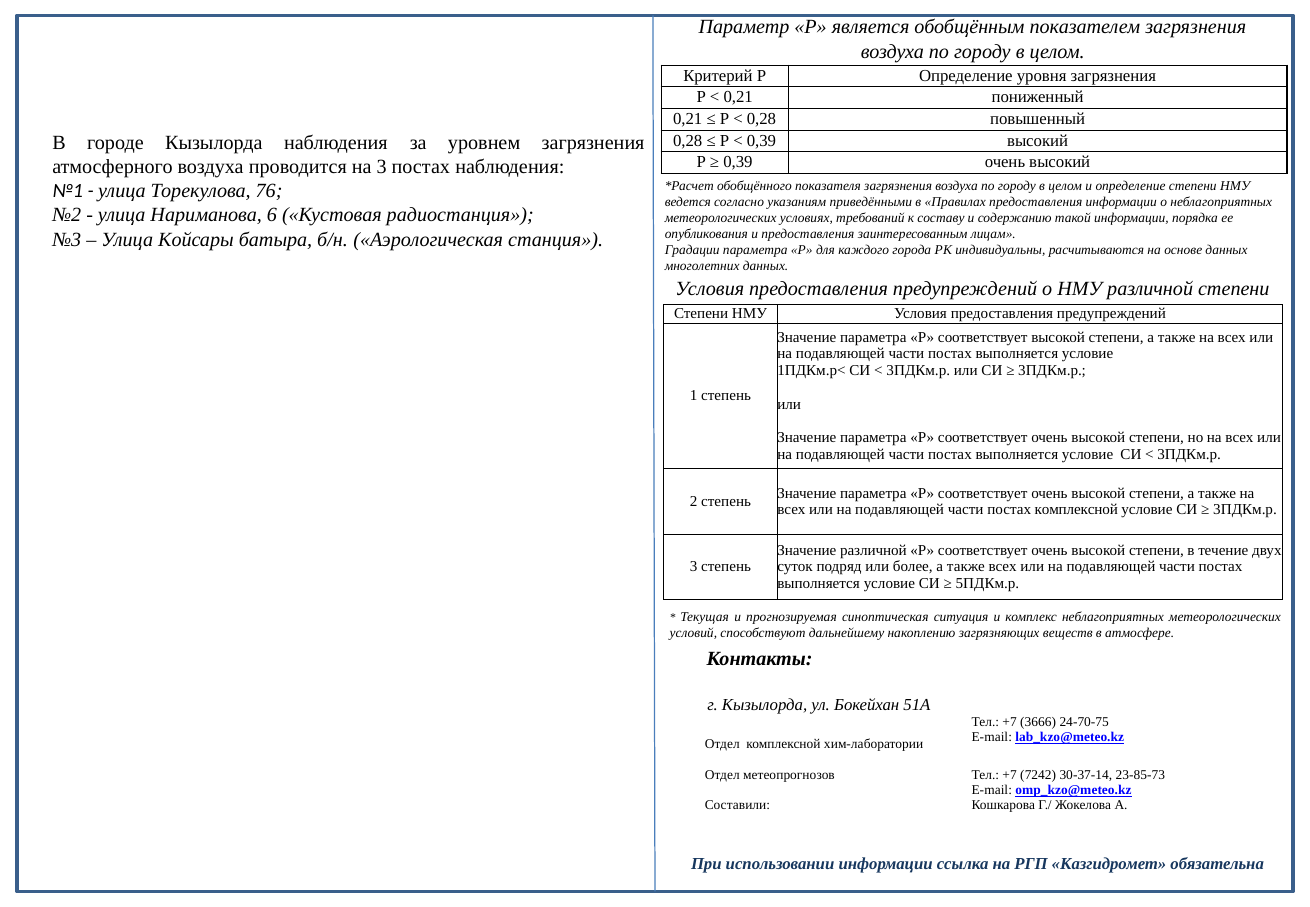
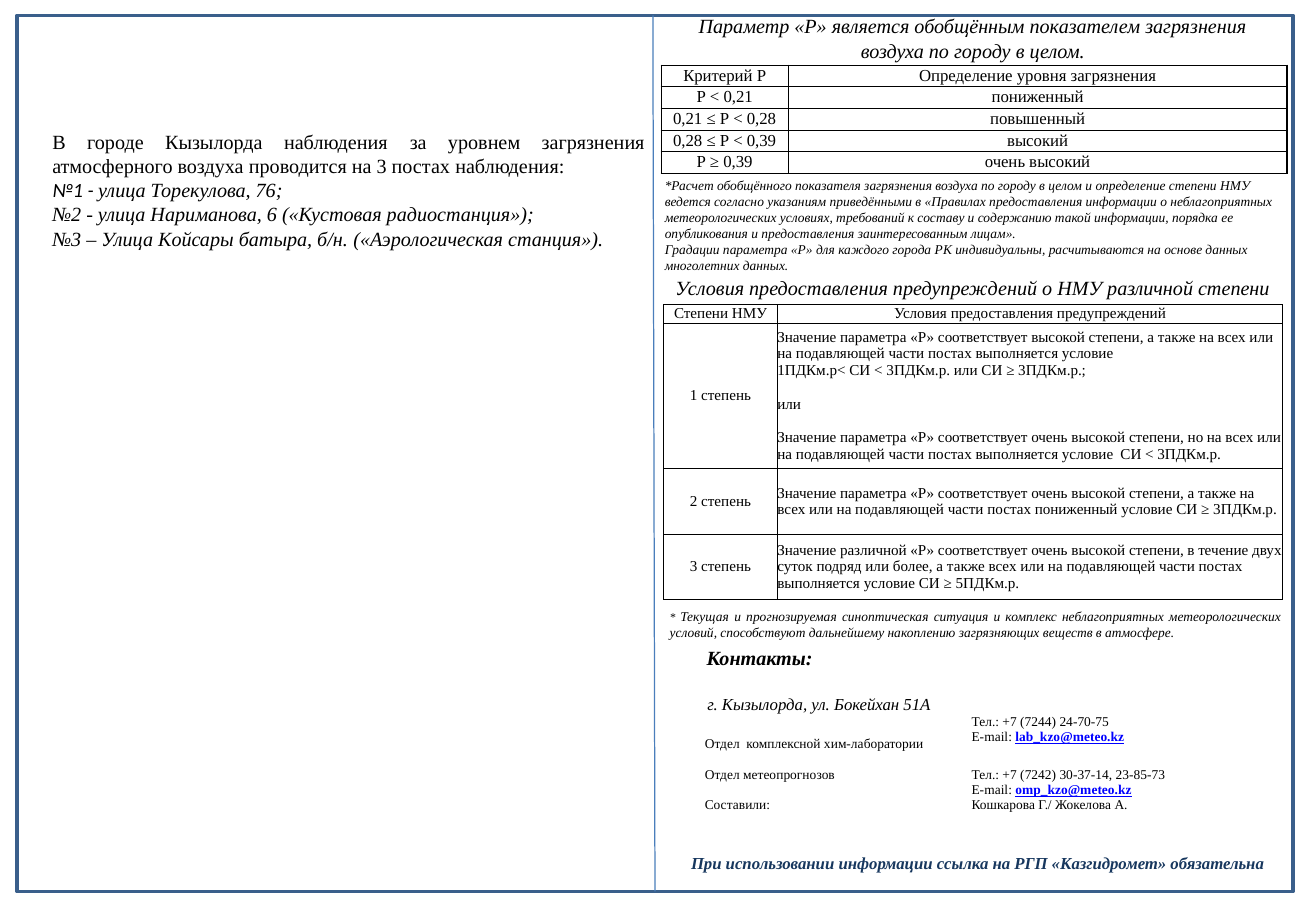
постах комплексной: комплексной -> пониженный (1076, 510)
3666: 3666 -> 7244 (1038, 722)
